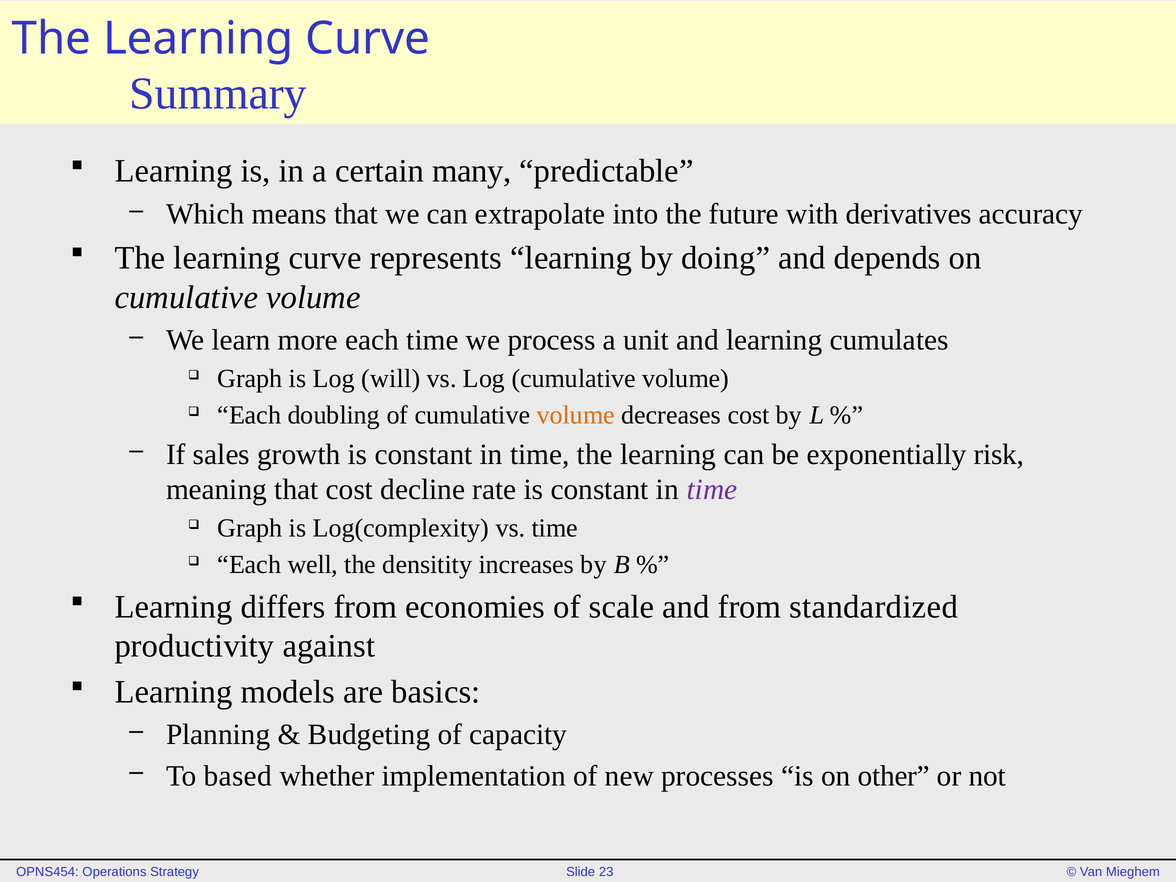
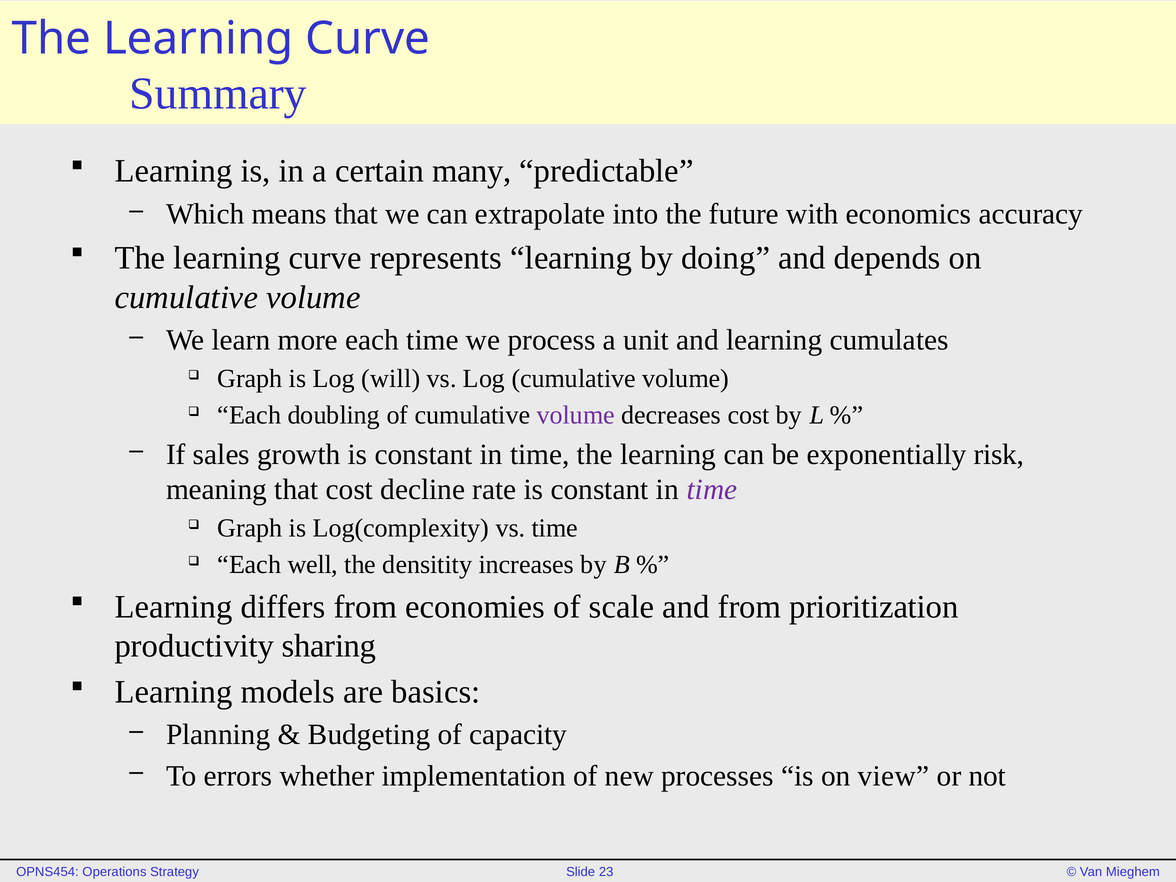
derivatives: derivatives -> economics (909, 214)
volume colour: orange -> purple (576, 415)
standardized: standardized -> prioritization (874, 607)
against: against -> sharing (329, 646)
based: based -> errors (238, 776)
other: other -> view (894, 776)
